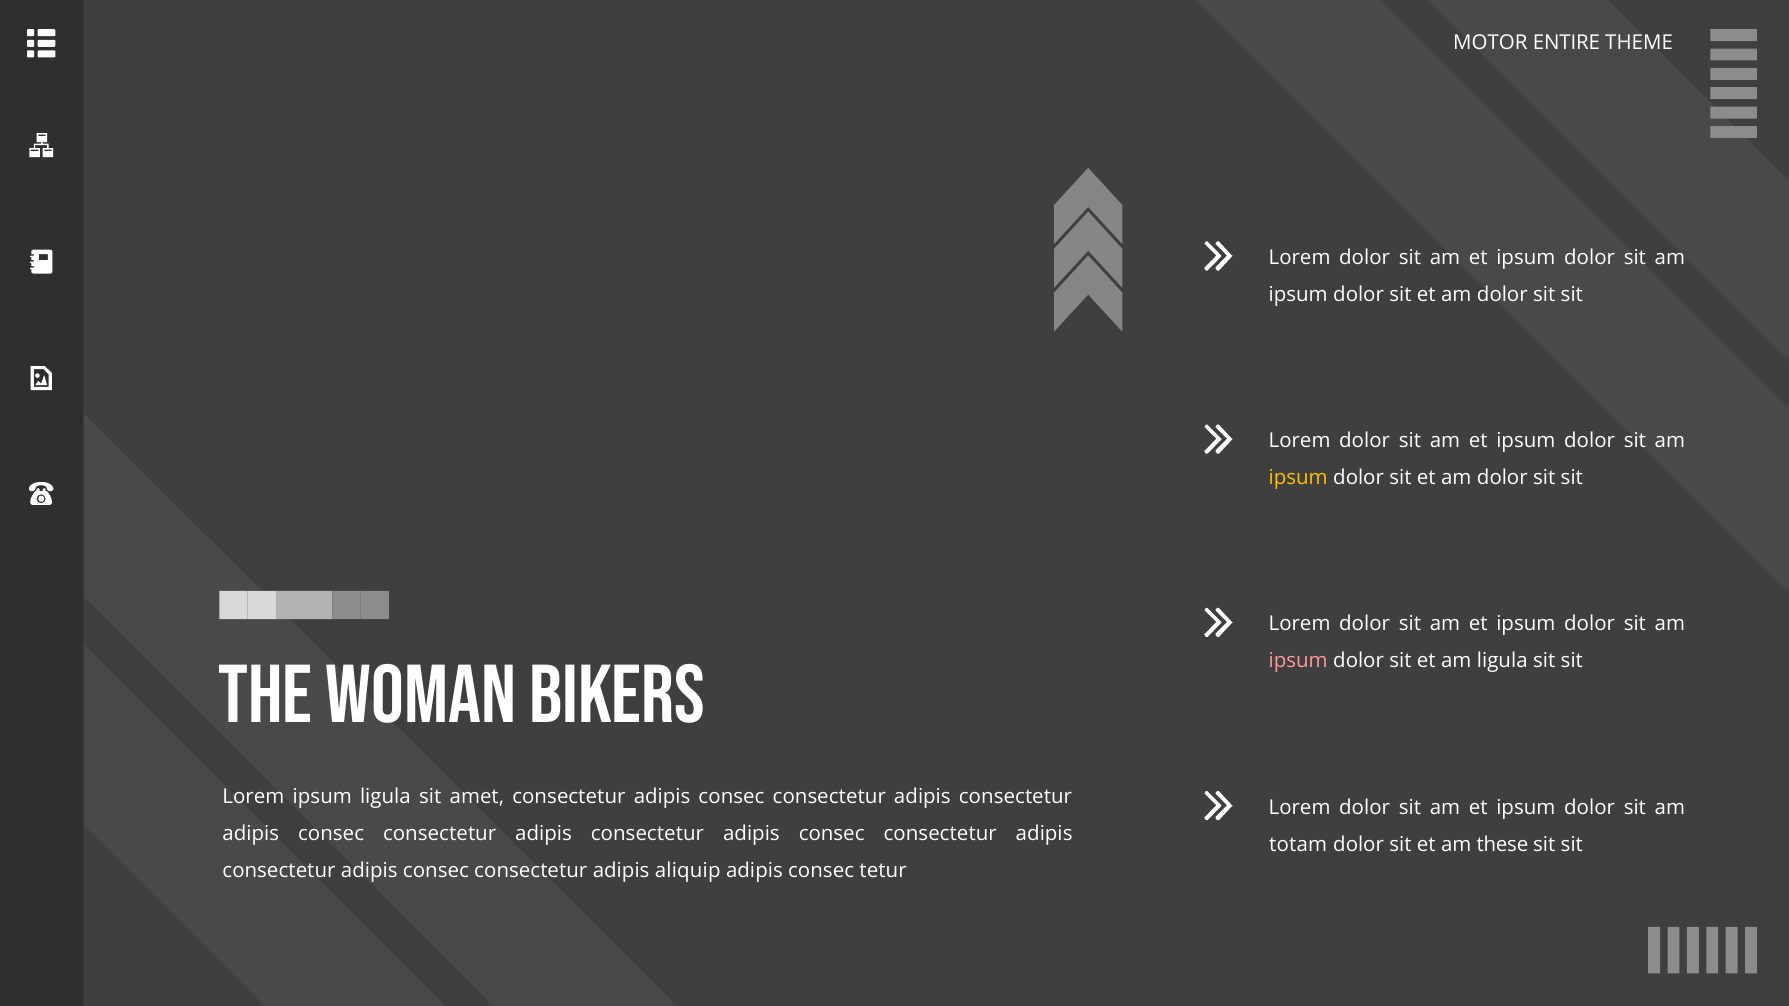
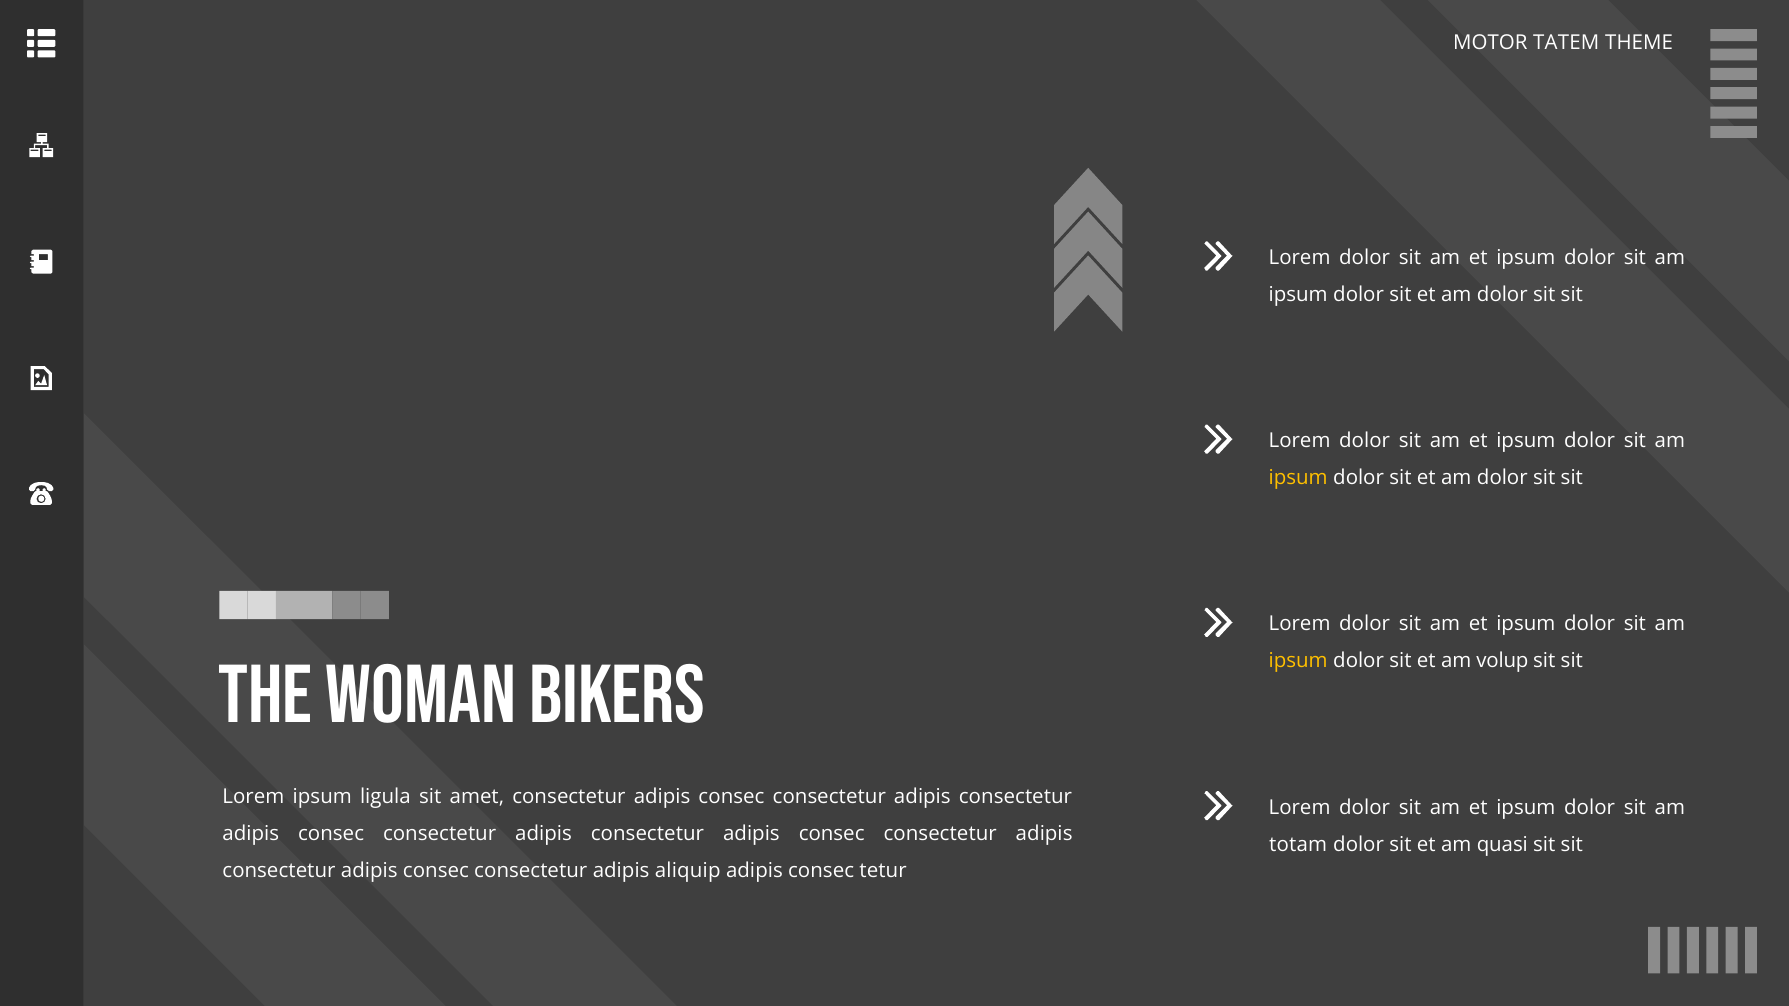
ENTIRE: ENTIRE -> TATEM (1566, 43)
ipsum colour: pink -> yellow (1298, 661)
am ligula: ligula -> volup (1502, 661)
these: these -> quasi (1502, 845)
